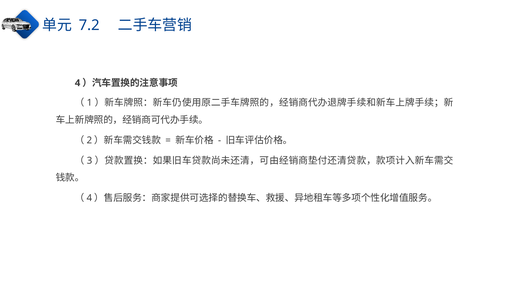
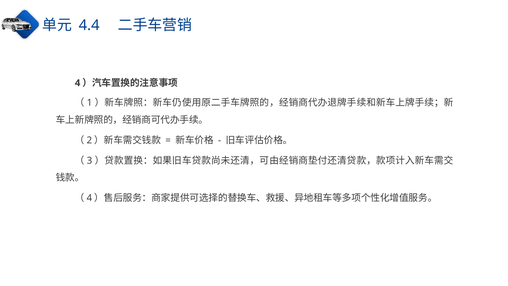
7.2: 7.2 -> 4.4 (89, 25)
